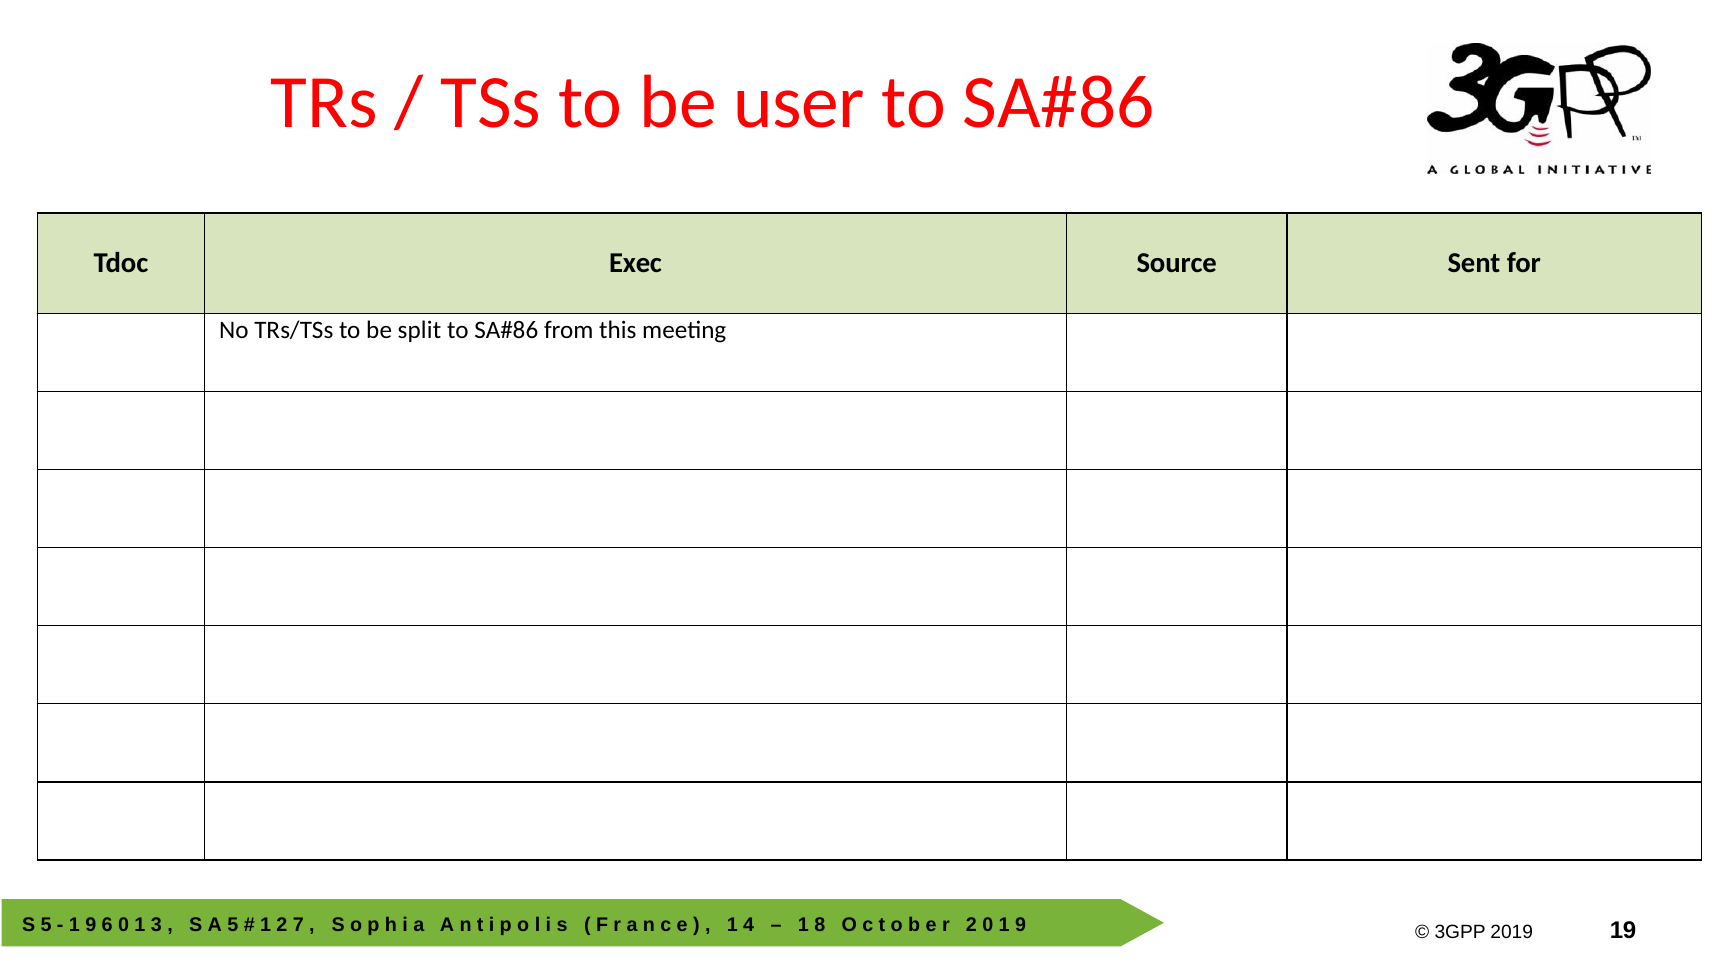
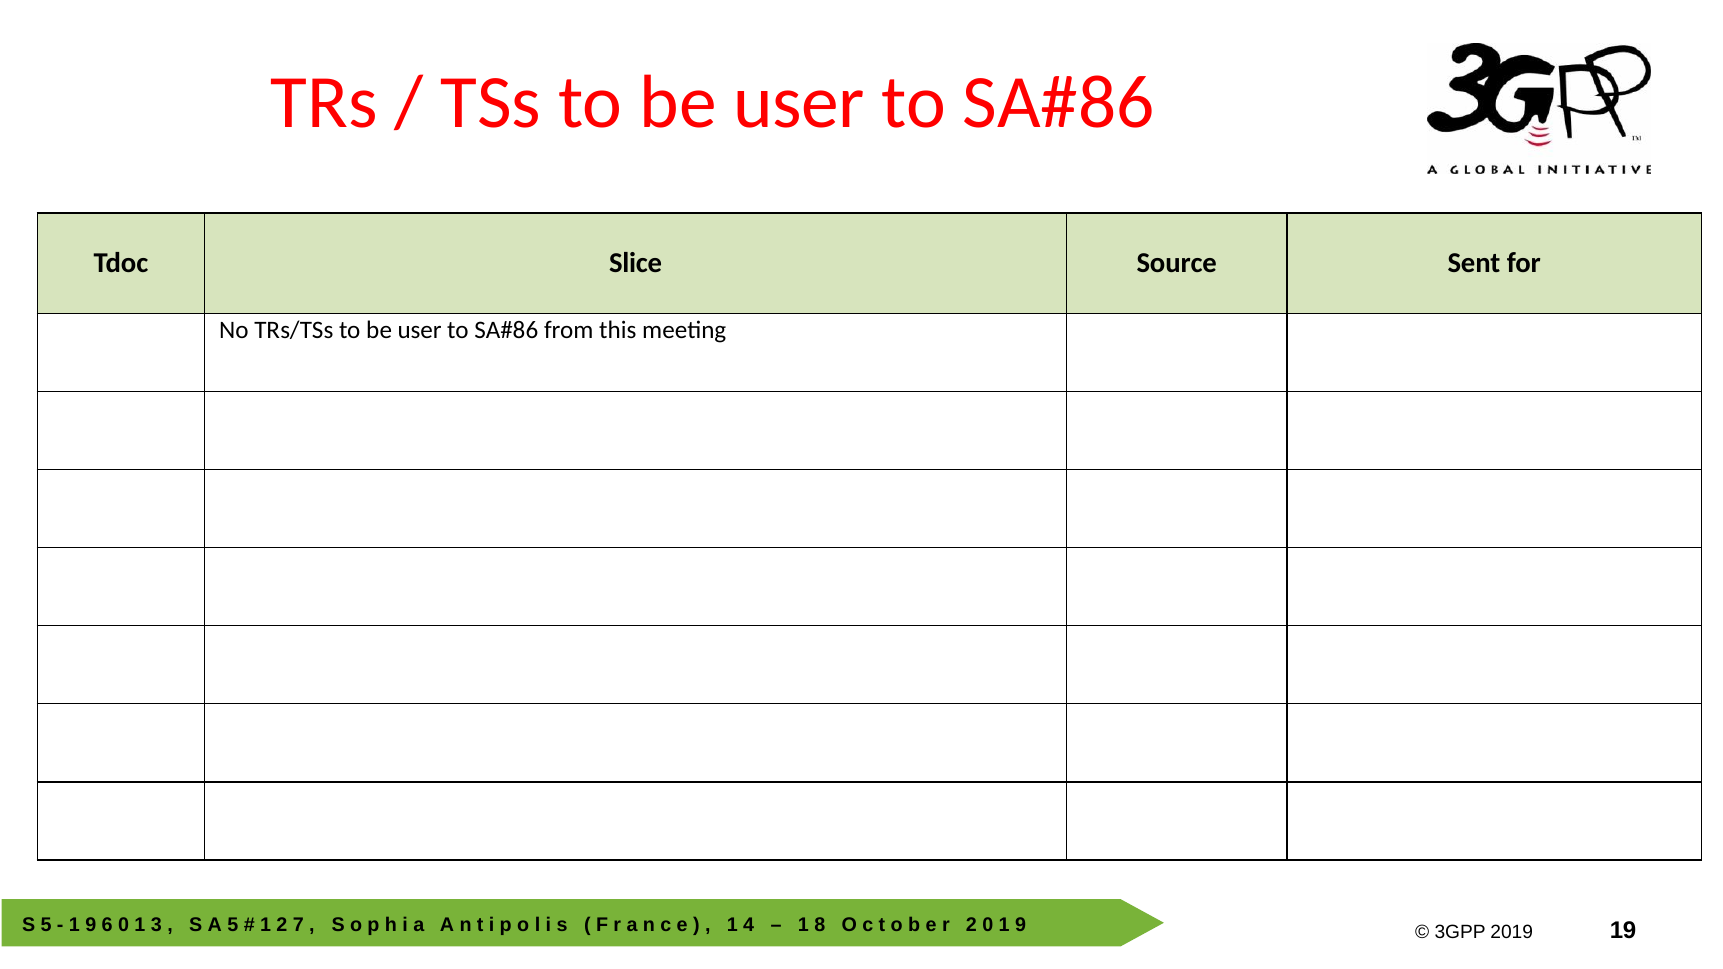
Exec: Exec -> Slice (636, 263)
TRs/TSs to be split: split -> user (420, 330)
